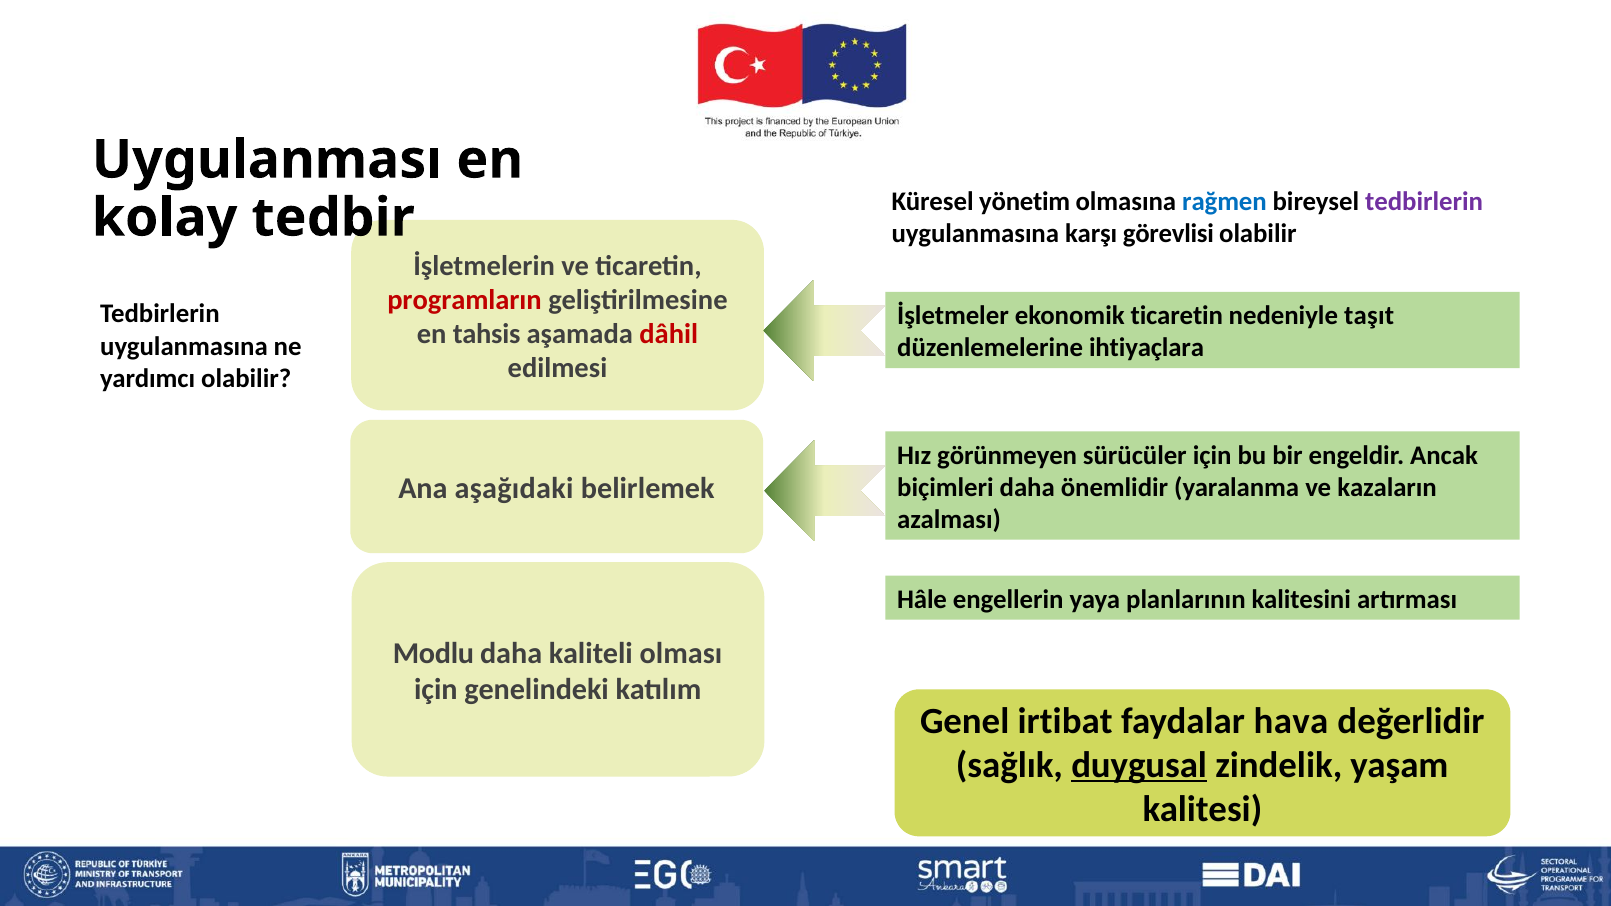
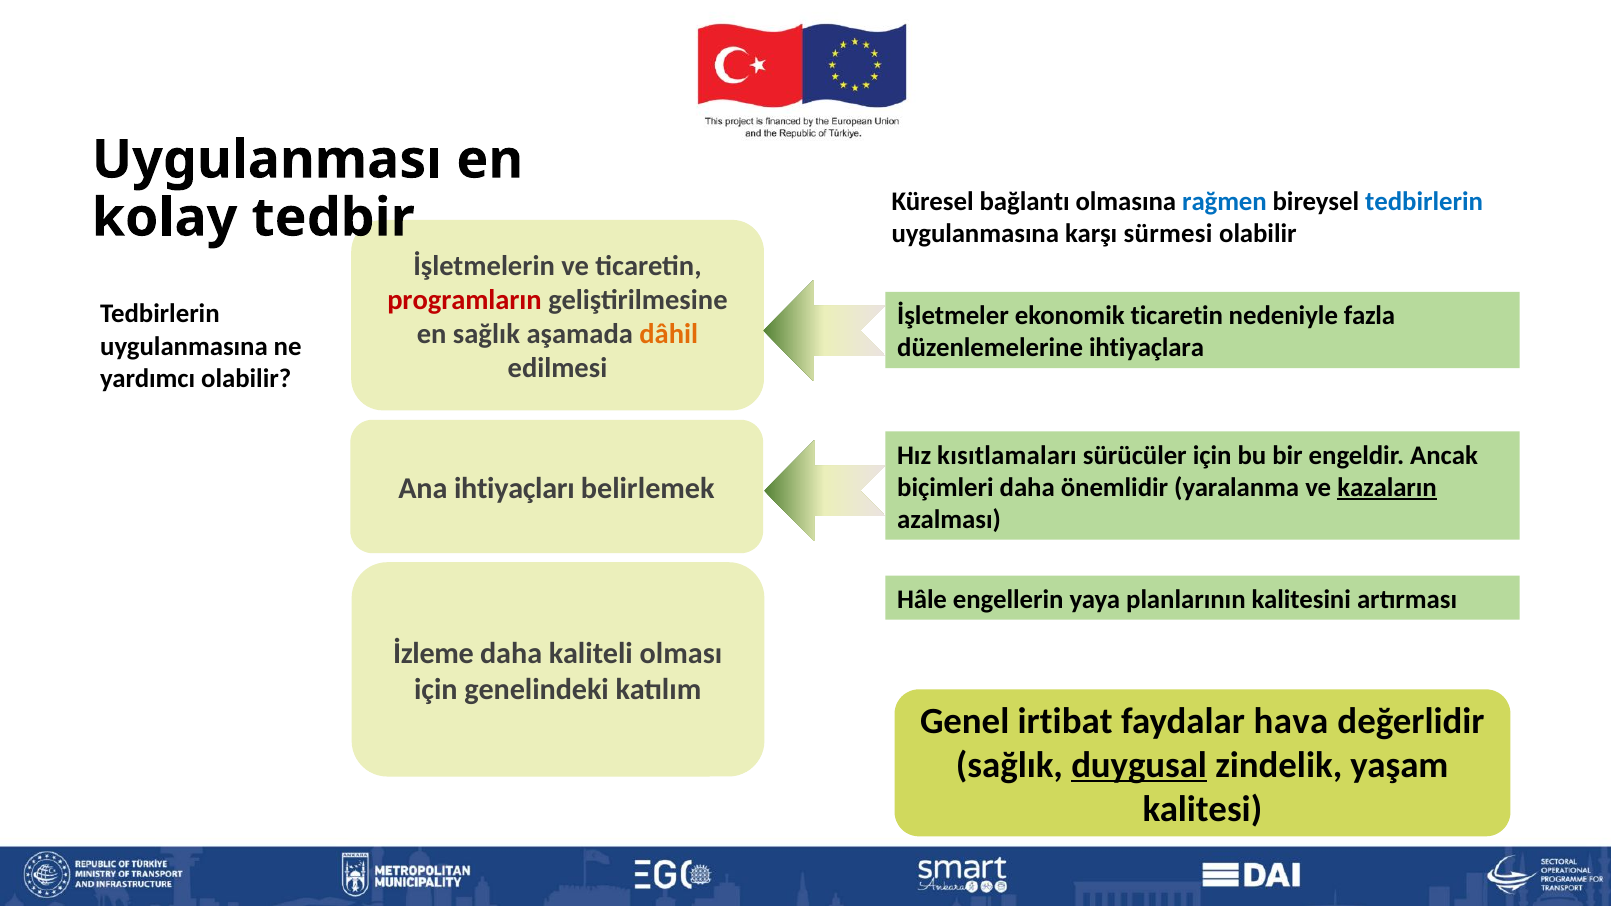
yönetim: yönetim -> bağlantı (1025, 202)
tedbirlerin colour: purple -> blue (1424, 202)
görevlisi: görevlisi -> sürmesi (1168, 234)
taşıt: taşıt -> fazla (1369, 316)
en tahsis: tahsis -> sağlık (486, 334)
dâhil colour: red -> orange (669, 334)
görünmeyen: görünmeyen -> kısıtlamaları (1007, 455)
aşağıdaki: aşağıdaki -> ihtiyaçları (514, 489)
kazaların underline: none -> present (1387, 488)
Modlu: Modlu -> İzleme (433, 653)
